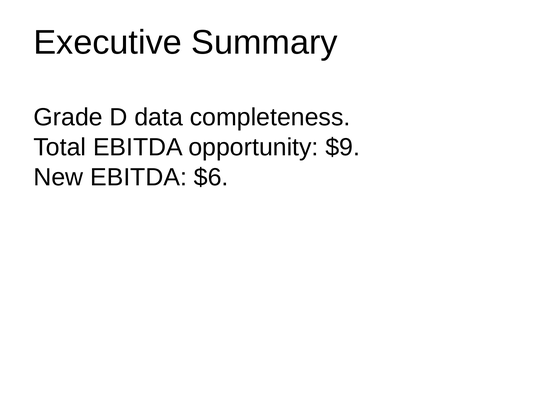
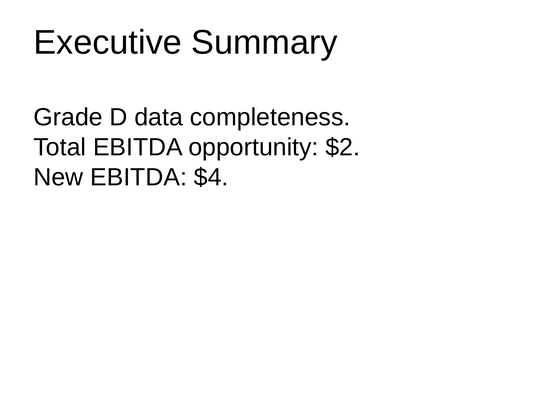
$9: $9 -> $2 (343, 147)
$6: $6 -> $4 (211, 177)
